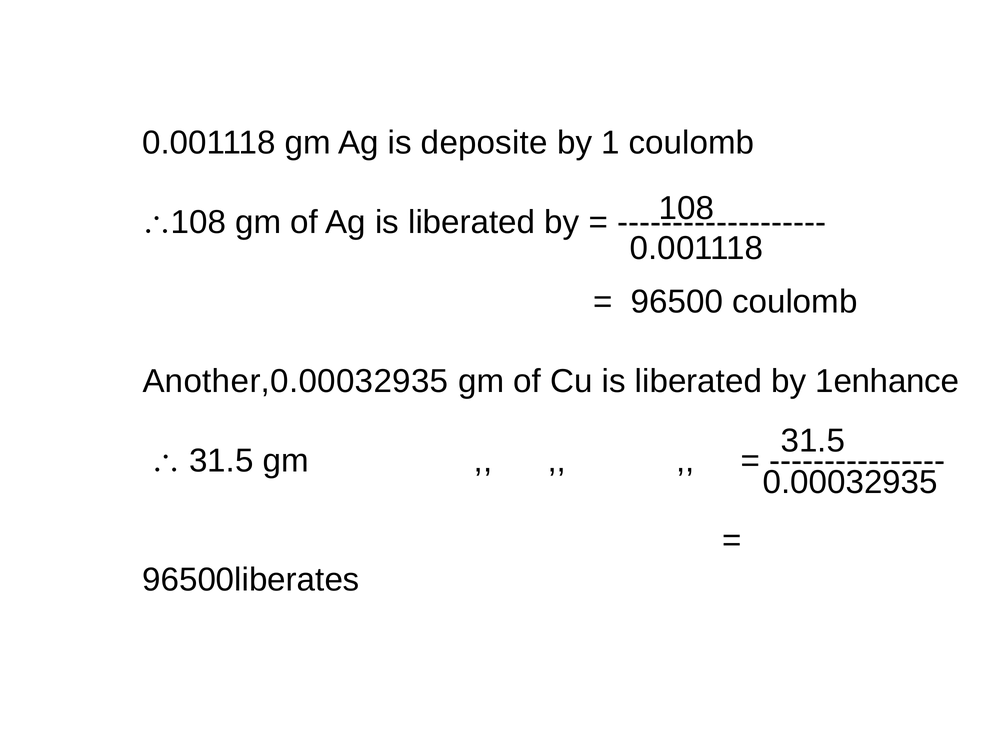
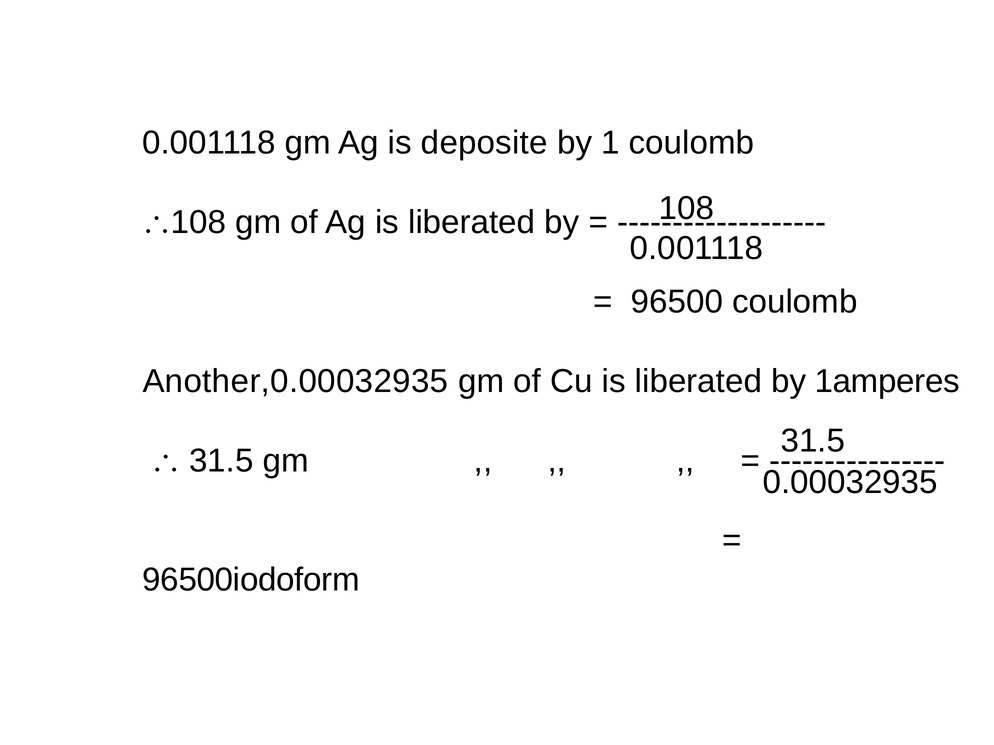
1enhance: 1enhance -> 1amperes (887, 382)
96500liberates: 96500liberates -> 96500iodoform (251, 580)
